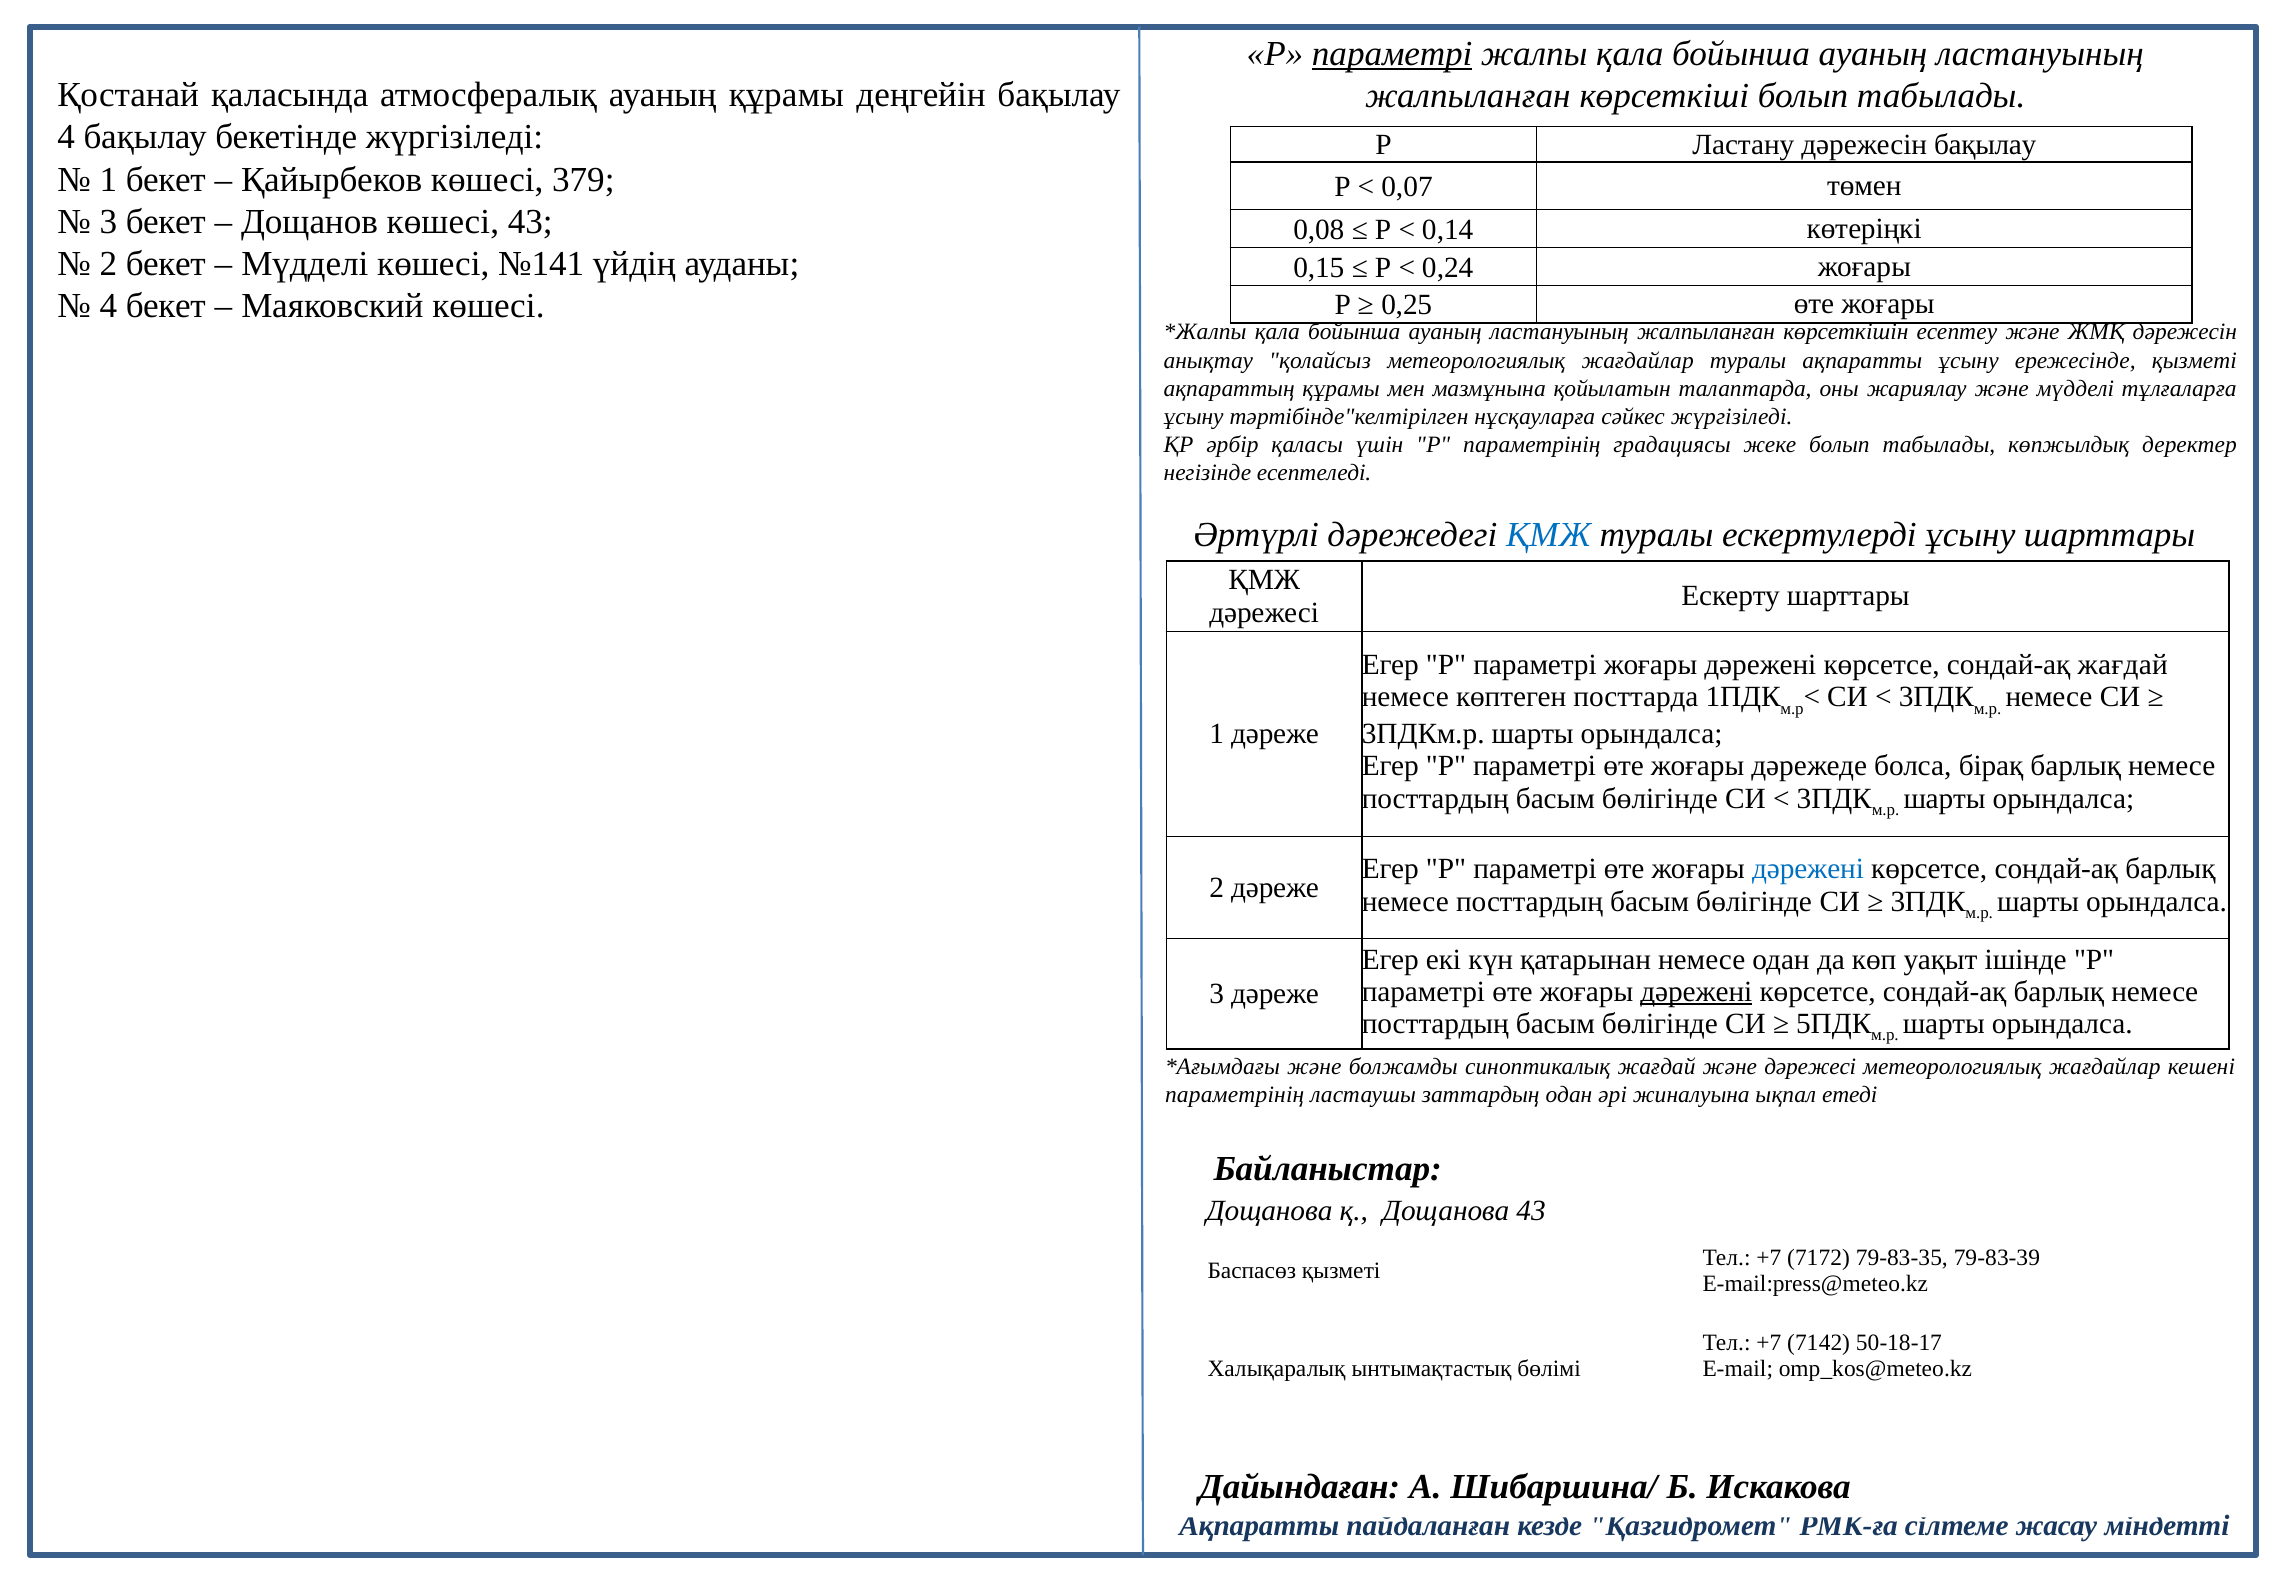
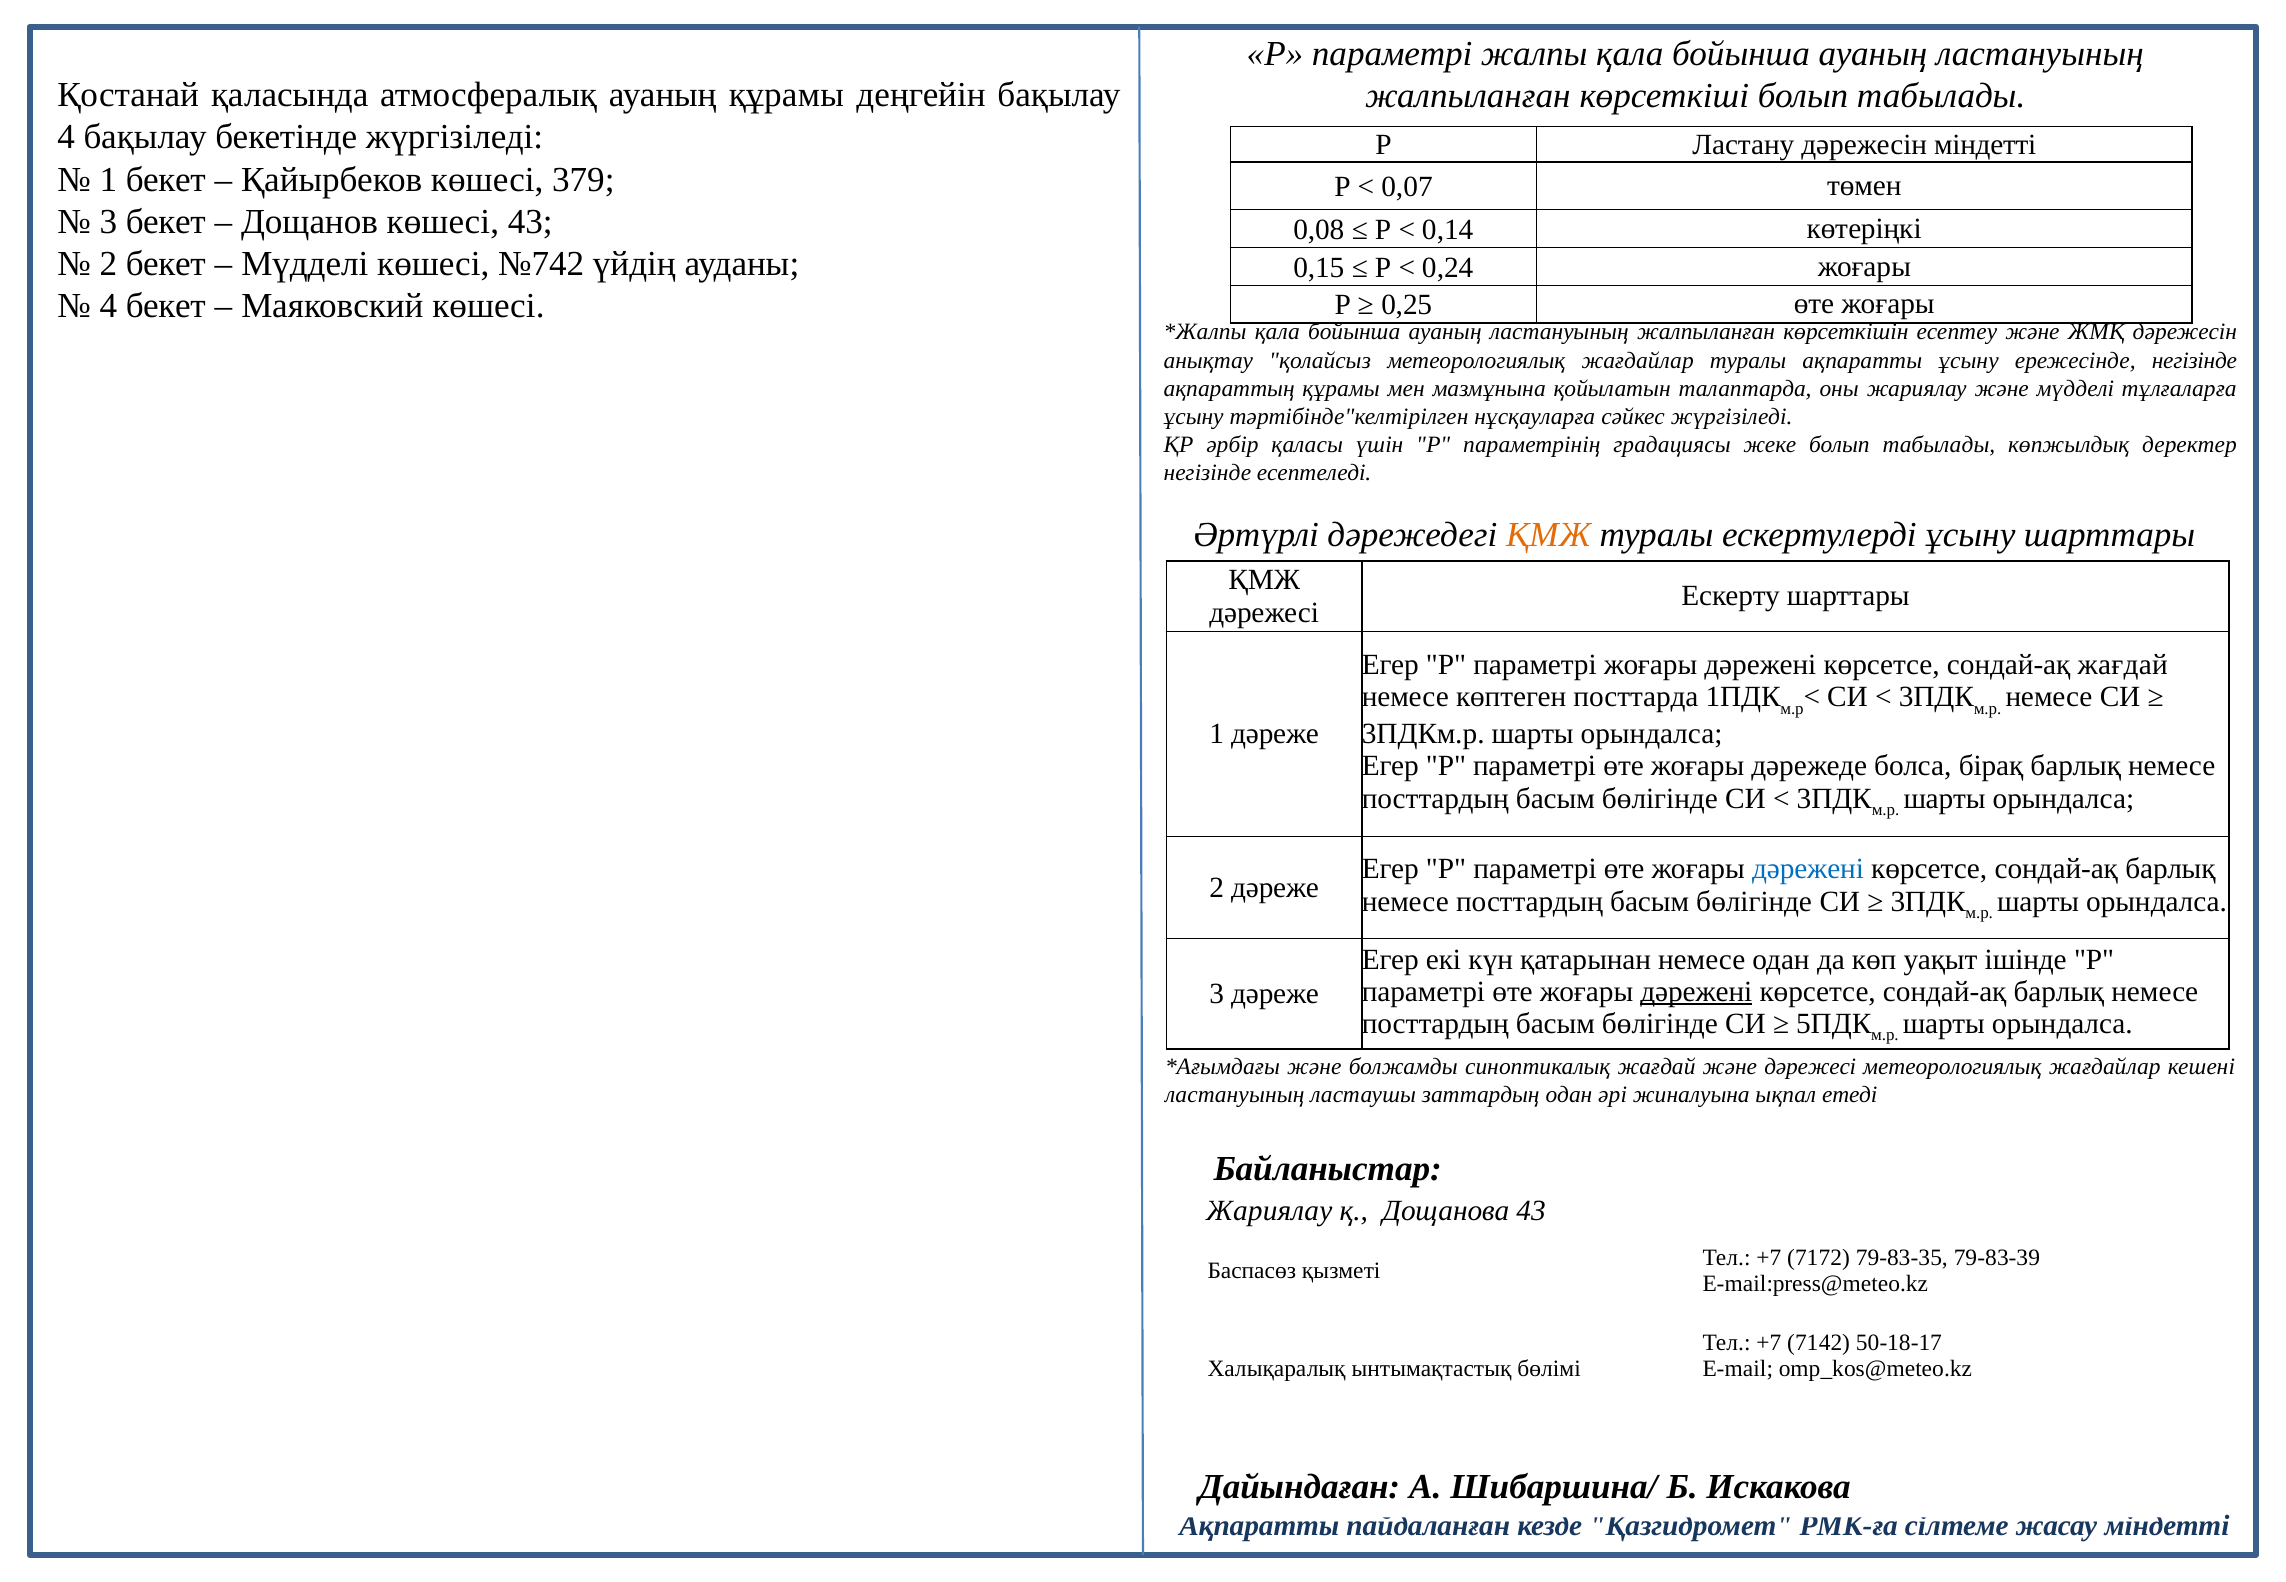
параметрі underline: present -> none (1392, 54)
дәрежесін бақылау: бақылау -> міндетті (1985, 144)
№141: №141 -> №742 (541, 264)
ережесінде қызметі: қызметі -> негізінде (2194, 360)
ҚМЖ colour: blue -> orange (1549, 535)
параметрінің: параметрінің -> ластануының (1235, 1095)
Дощанова: Дощанова -> Жариялау (1269, 1211)
